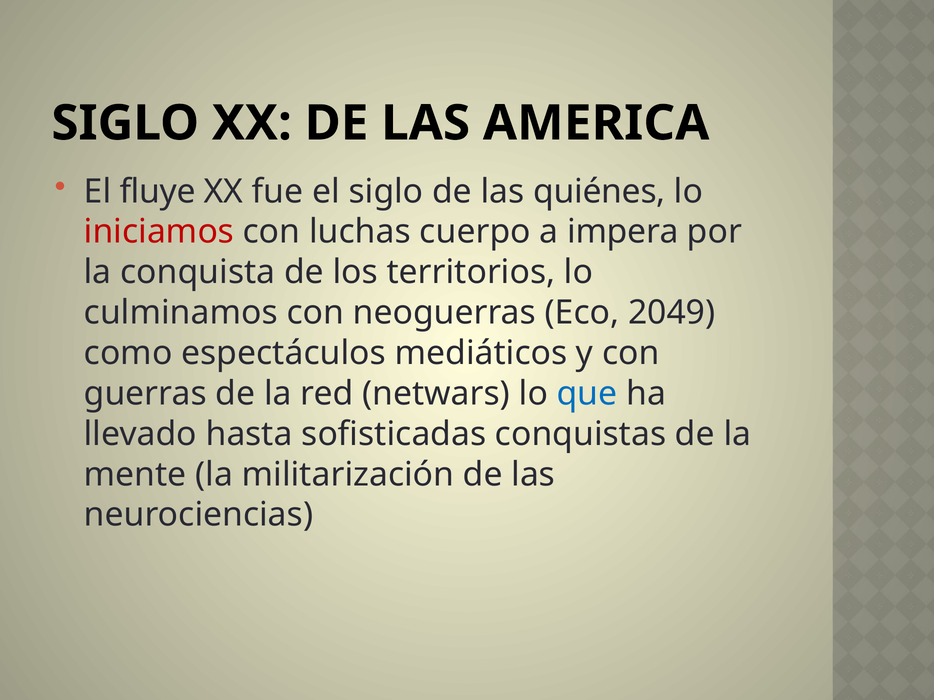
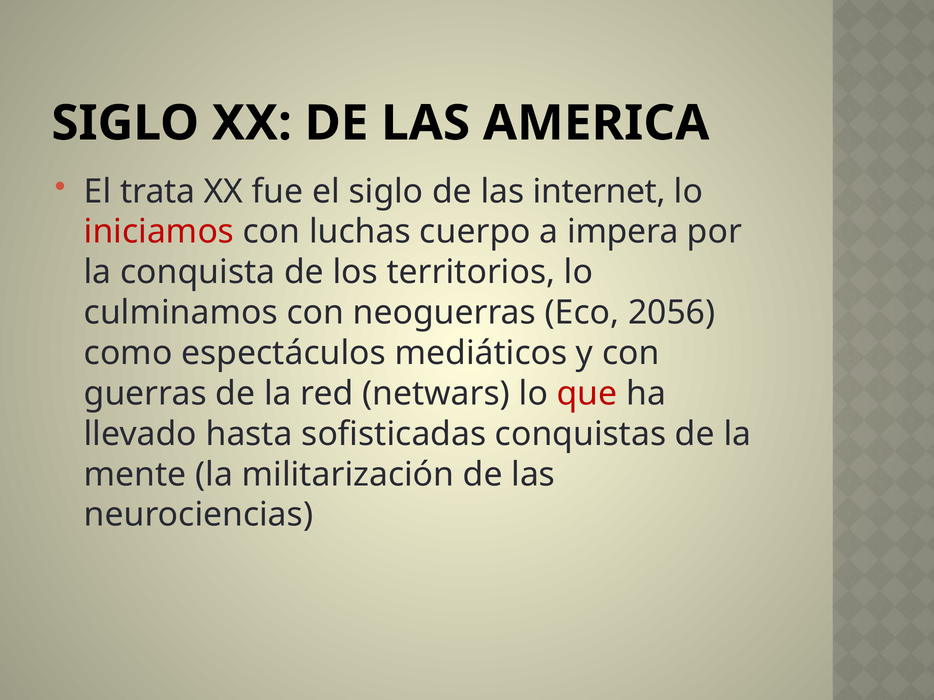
fluye: fluye -> trata (158, 192)
quiénes: quiénes -> internet (599, 192)
2049: 2049 -> 2056 (672, 313)
que colour: blue -> red (587, 394)
